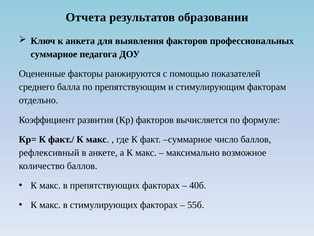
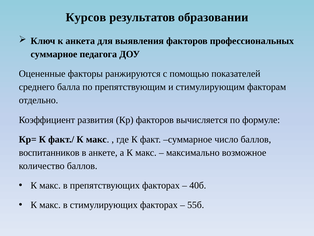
Отчета: Отчета -> Курсов (86, 17)
рефлексивный: рефлексивный -> воспитанников (49, 152)
